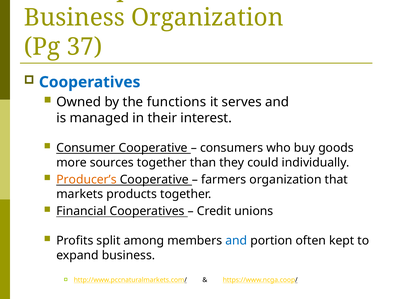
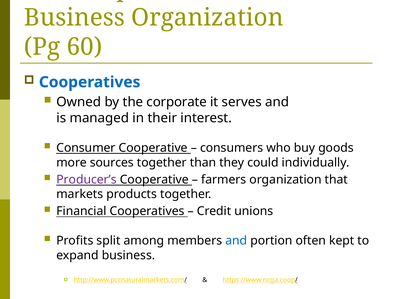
37: 37 -> 60 (84, 47)
functions: functions -> corporate (177, 102)
Producer’s colour: orange -> purple (87, 180)
